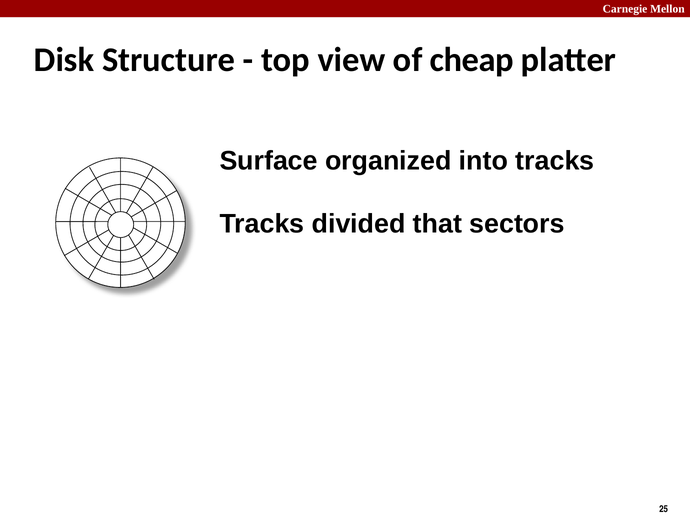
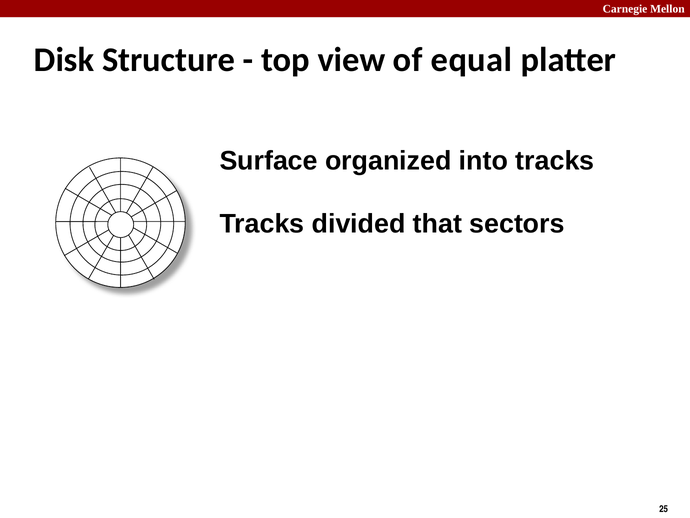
cheap: cheap -> equal (471, 60)
